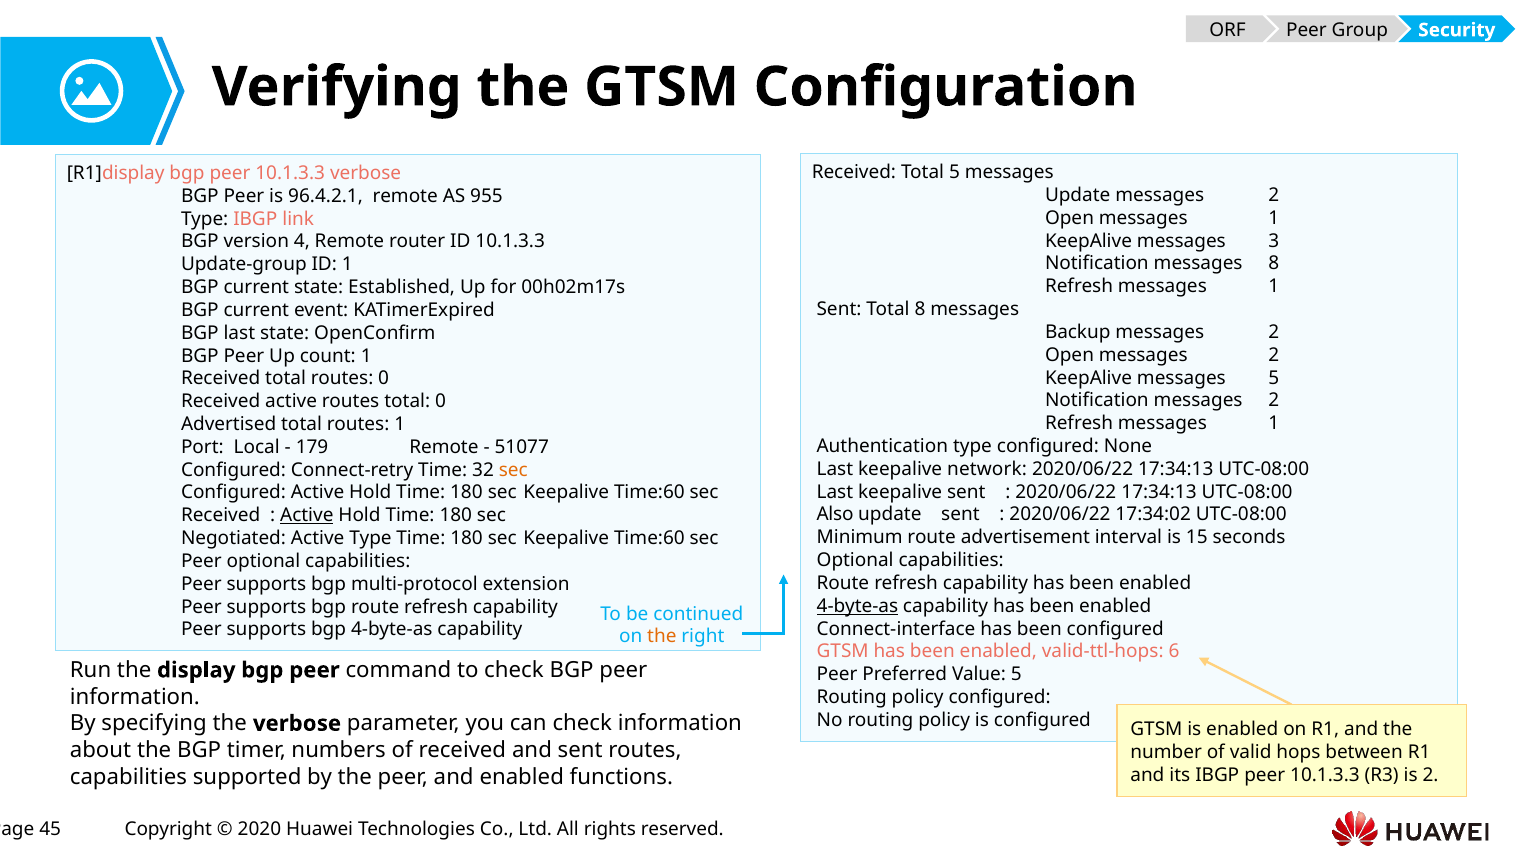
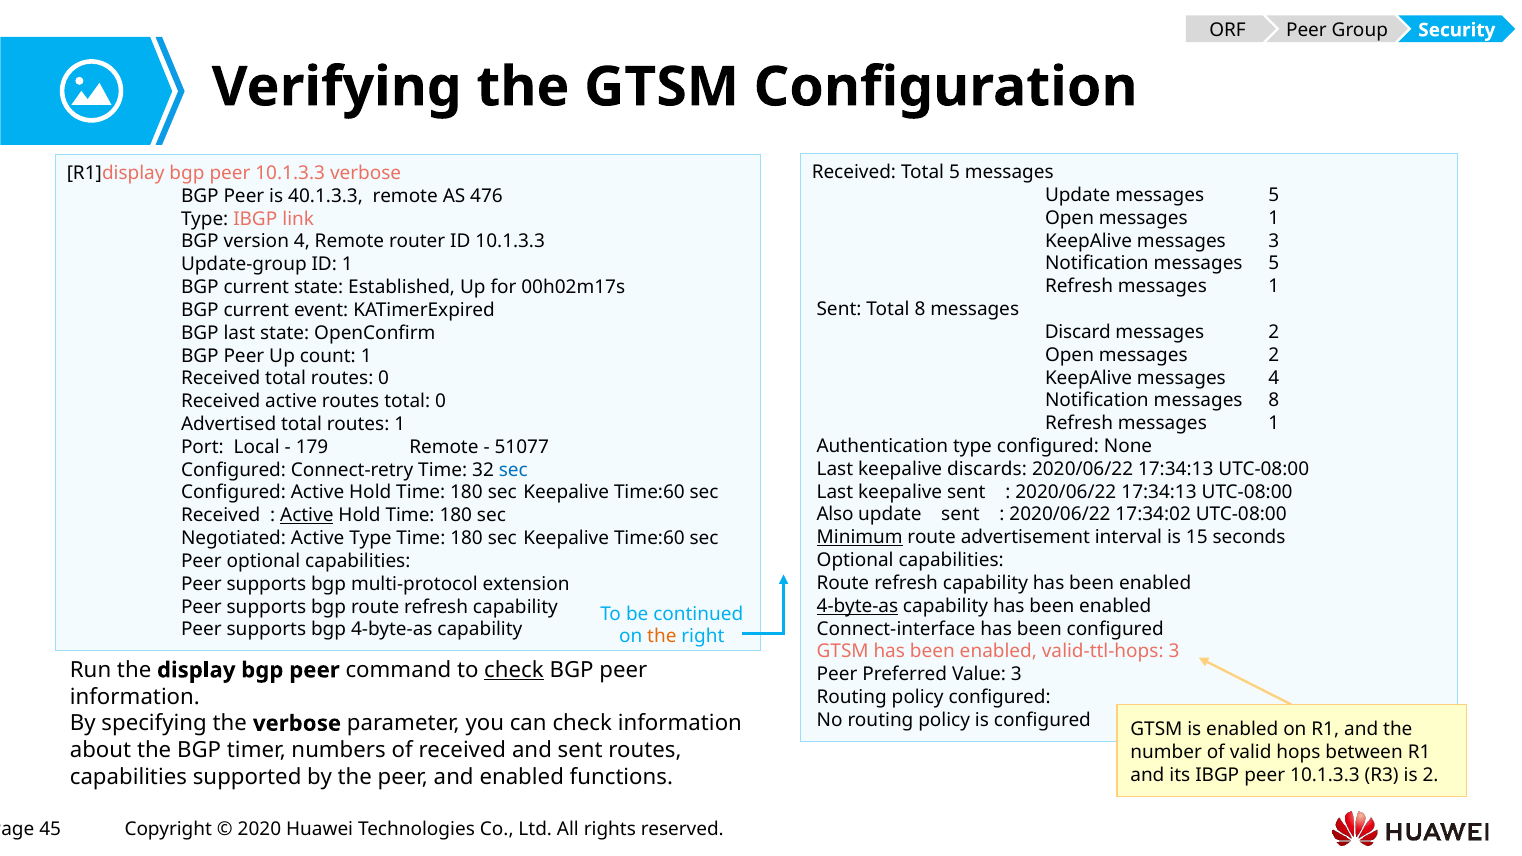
Update messages 2: 2 -> 5 (1274, 195)
96.4.2.1: 96.4.2.1 -> 40.1.3.3 (326, 196)
955: 955 -> 476 (486, 196)
Notification messages 8: 8 -> 5 (1274, 264)
Backup: Backup -> Discard (1078, 332)
messages 5: 5 -> 4 (1274, 378)
Notification messages 2: 2 -> 8 (1274, 401)
network: network -> discards (987, 469)
sec colour: orange -> blue (513, 470)
Minimum underline: none -> present (860, 538)
valid-ttl-hops 6: 6 -> 3 (1174, 652)
check underline: none -> present (514, 670)
Value 5: 5 -> 3 (1016, 675)
